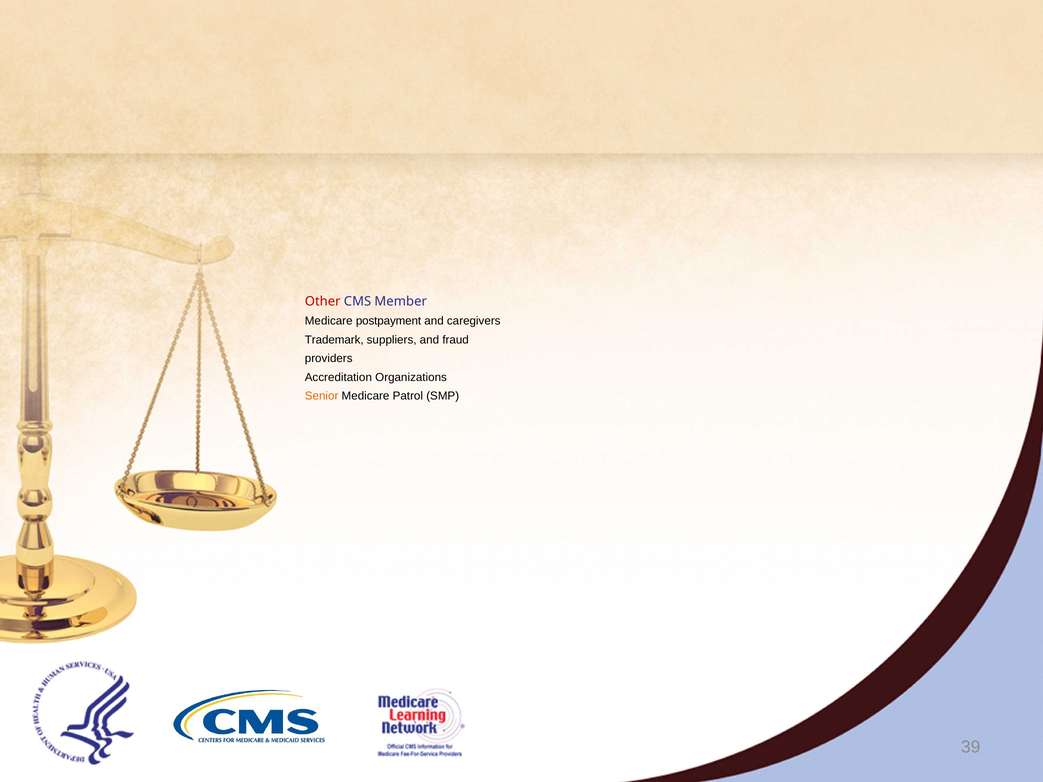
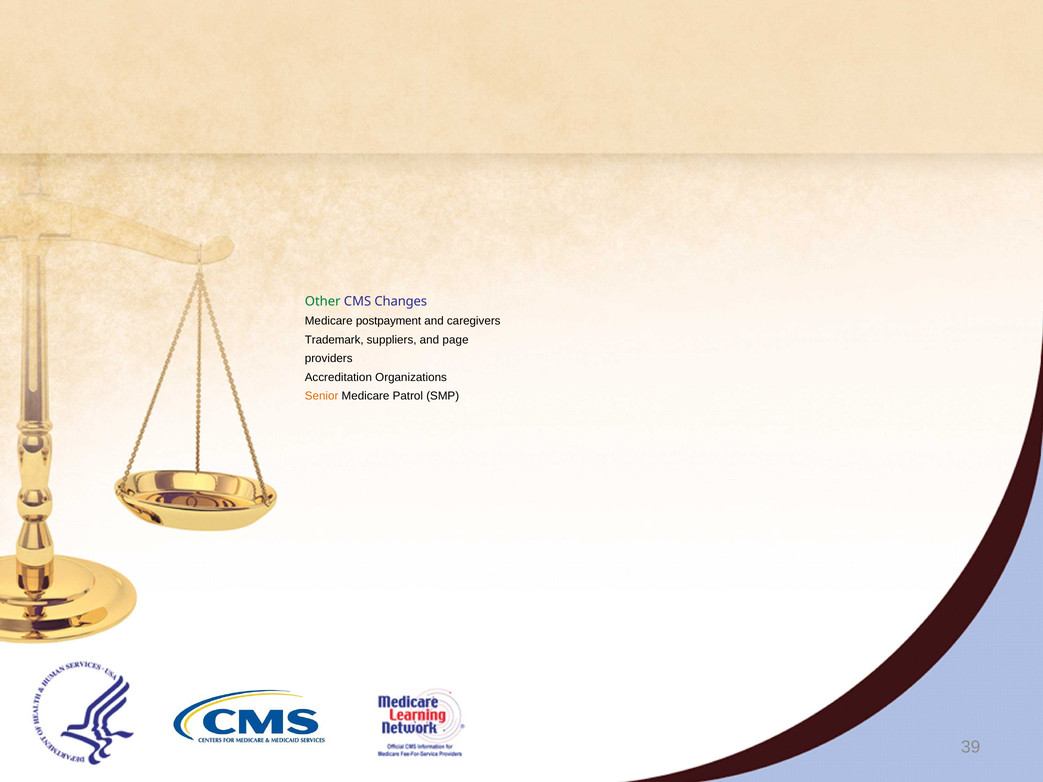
Other colour: red -> green (323, 302)
Member: Member -> Changes (401, 302)
fraud: fraud -> page (456, 340)
